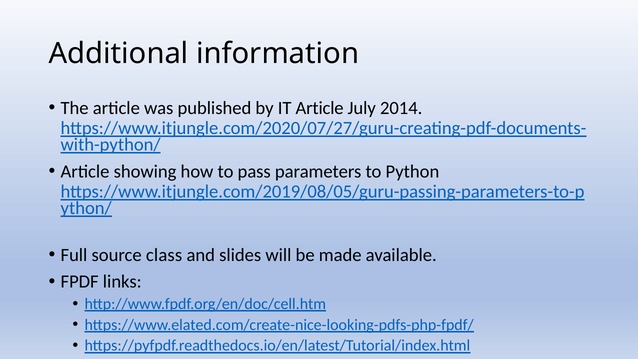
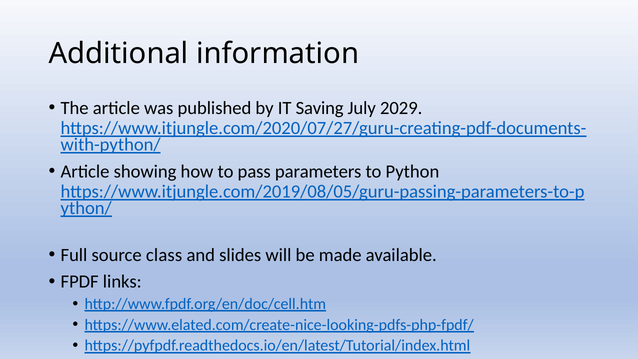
IT Article: Article -> Saving (320, 108)
2014: 2014 -> 2029 (401, 108)
